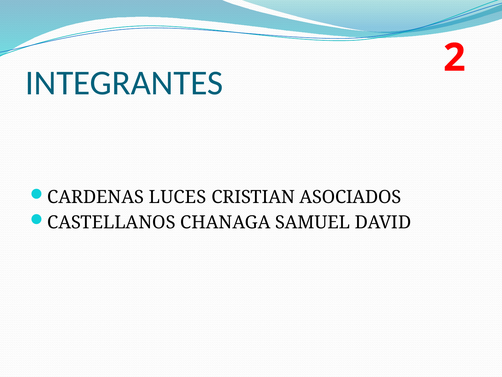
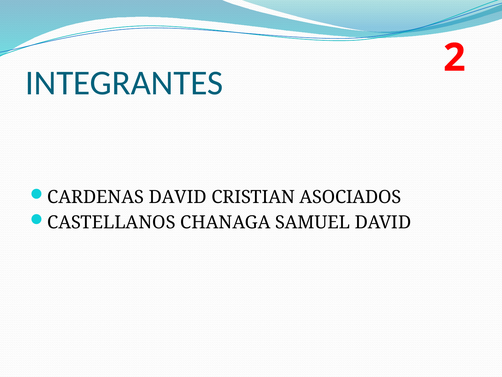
CARDENAS LUCES: LUCES -> DAVID (178, 197)
